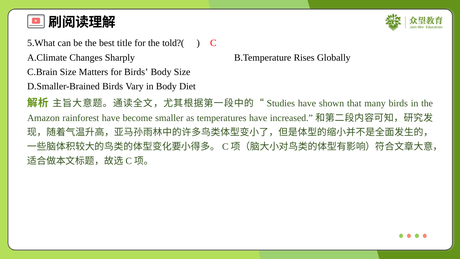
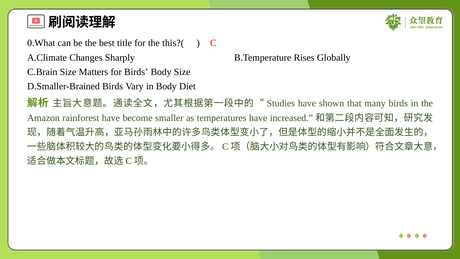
5.What: 5.What -> 0.What (41, 43)
told?(: told?( -> this?( (173, 43)
